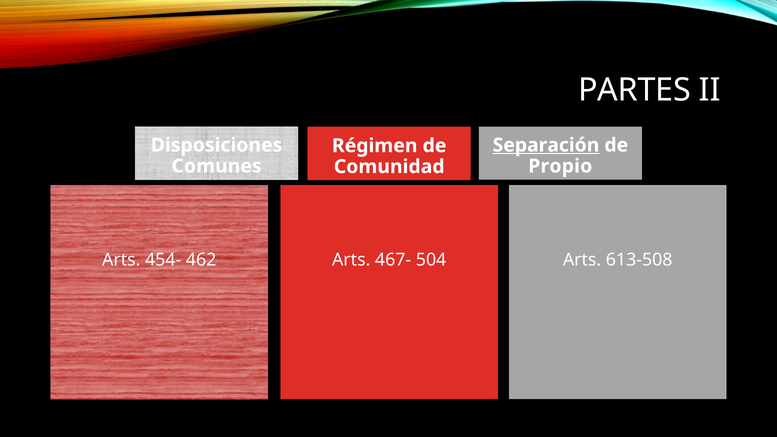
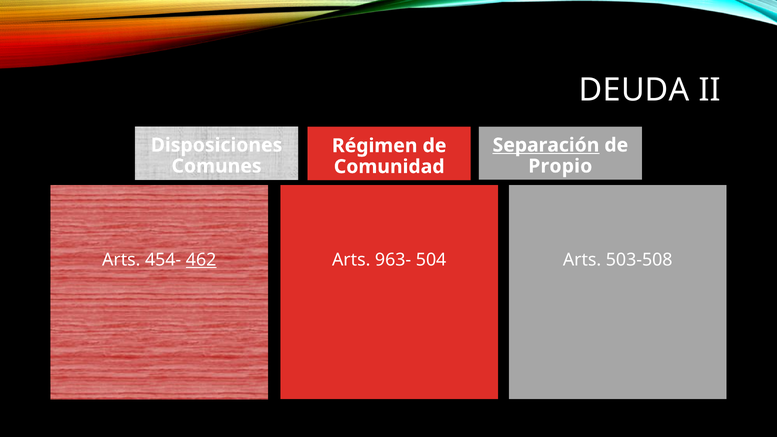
PARTES: PARTES -> DEUDA (634, 90)
462 underline: none -> present (201, 260)
467-: 467- -> 963- (393, 260)
613-508: 613-508 -> 503-508 (639, 260)
